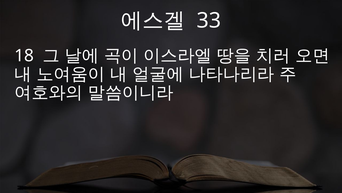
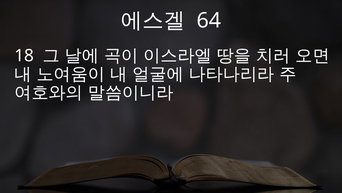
33: 33 -> 64 (209, 21)
